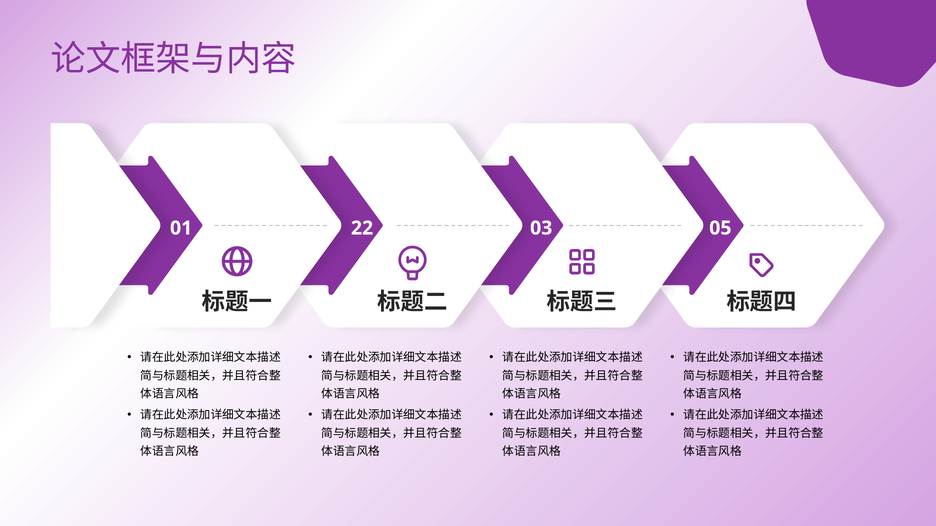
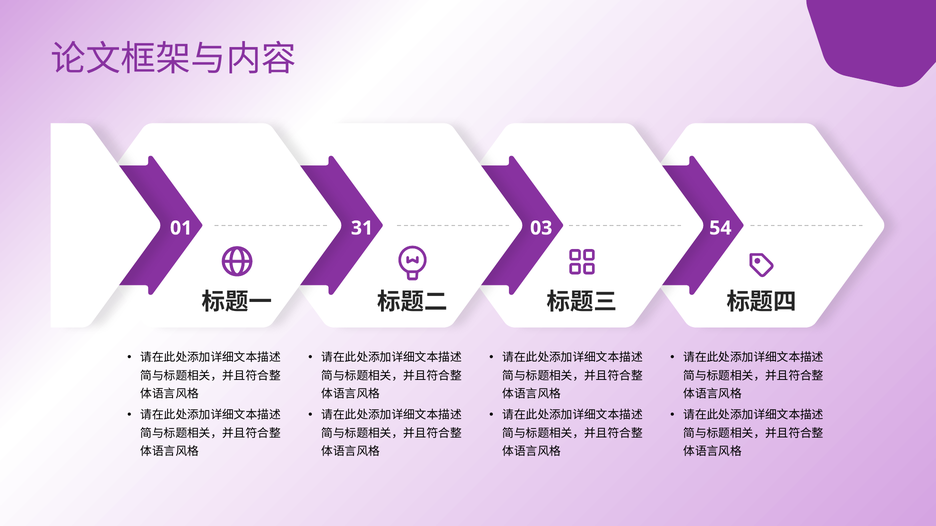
22: 22 -> 31 (362, 228)
05: 05 -> 54 (720, 228)
